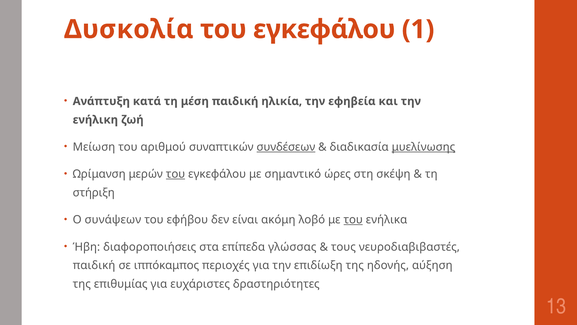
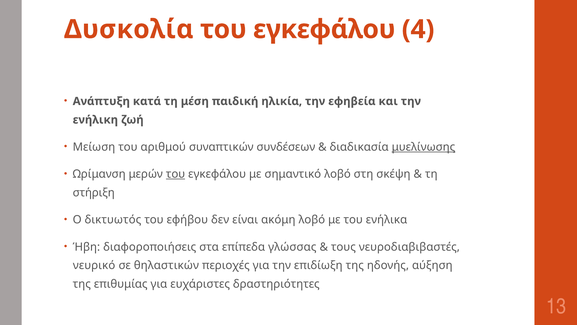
1: 1 -> 4 (418, 29)
συνδέσεων underline: present -> none (286, 147)
σημαντικό ώρες: ώρες -> λοβό (337, 174)
συνάψεων: συνάψεων -> δικτυωτός (113, 219)
του underline: present -> none (353, 219)
παιδική: παιδική -> νευρικό (94, 265)
ιππόκαμπος: ιππόκαμπος -> θηλαστικών (166, 265)
